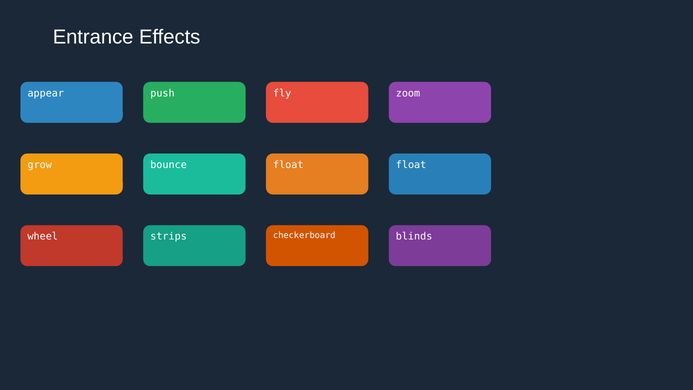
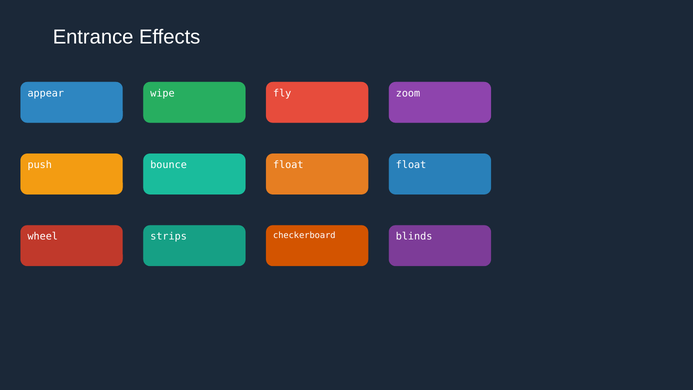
push: push -> wipe (162, 93)
grow: grow -> push (40, 165)
